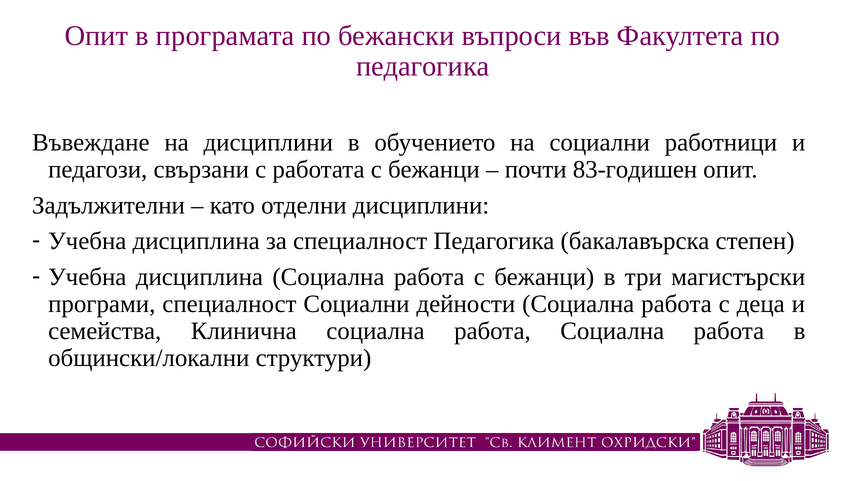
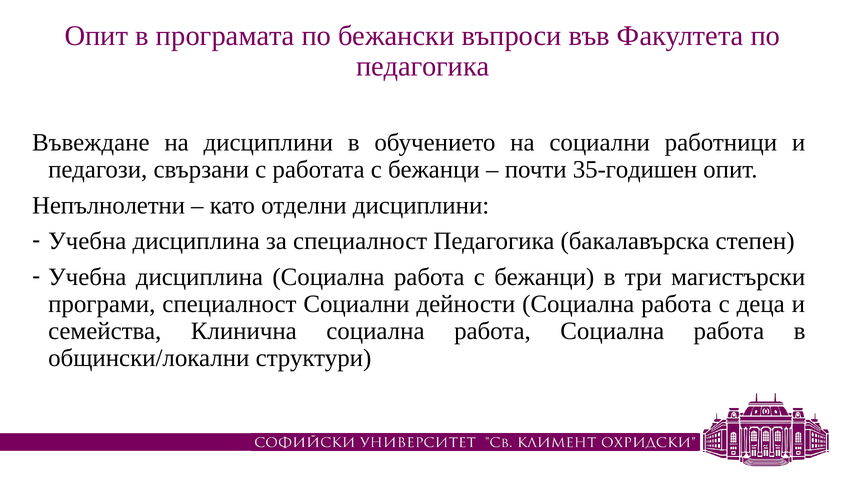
83-годишен: 83-годишен -> 35-годишен (635, 170)
Задължителни: Задължителни -> Непълнолетни (109, 205)
